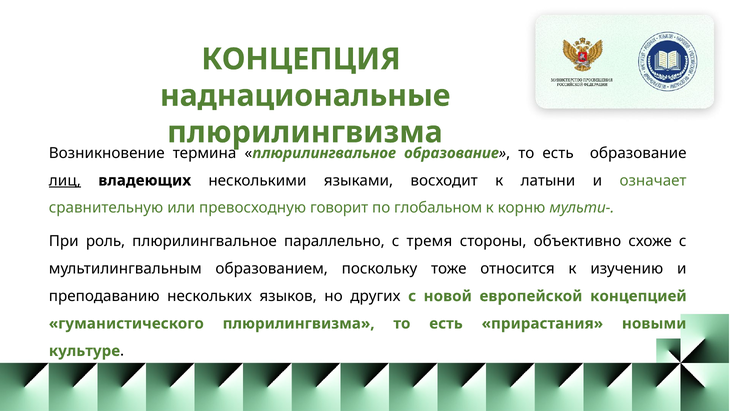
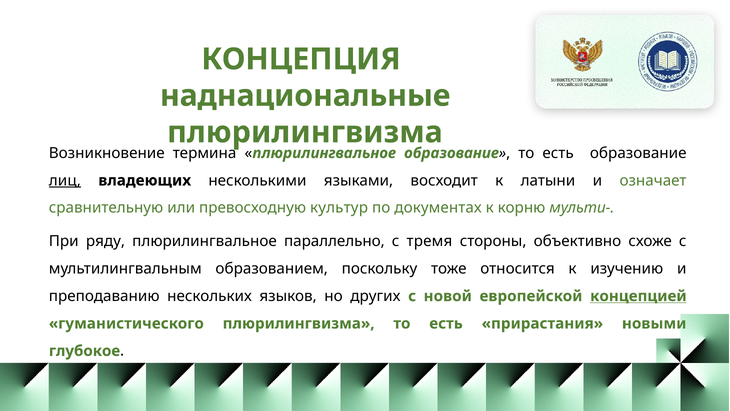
говорит: говорит -> культур (339, 208)
глобальном: глобальном -> документах (438, 208)
роль: роль -> ряду (105, 241)
концепцией underline: none -> present (638, 296)
культуре: культуре -> глубокое (85, 351)
